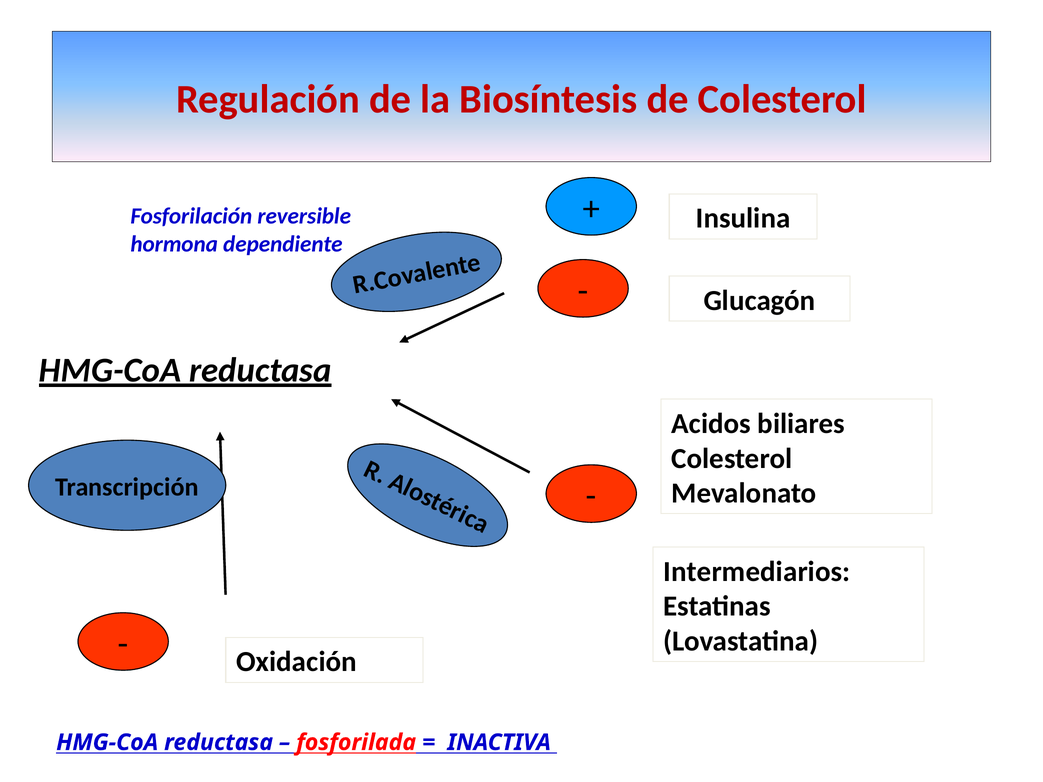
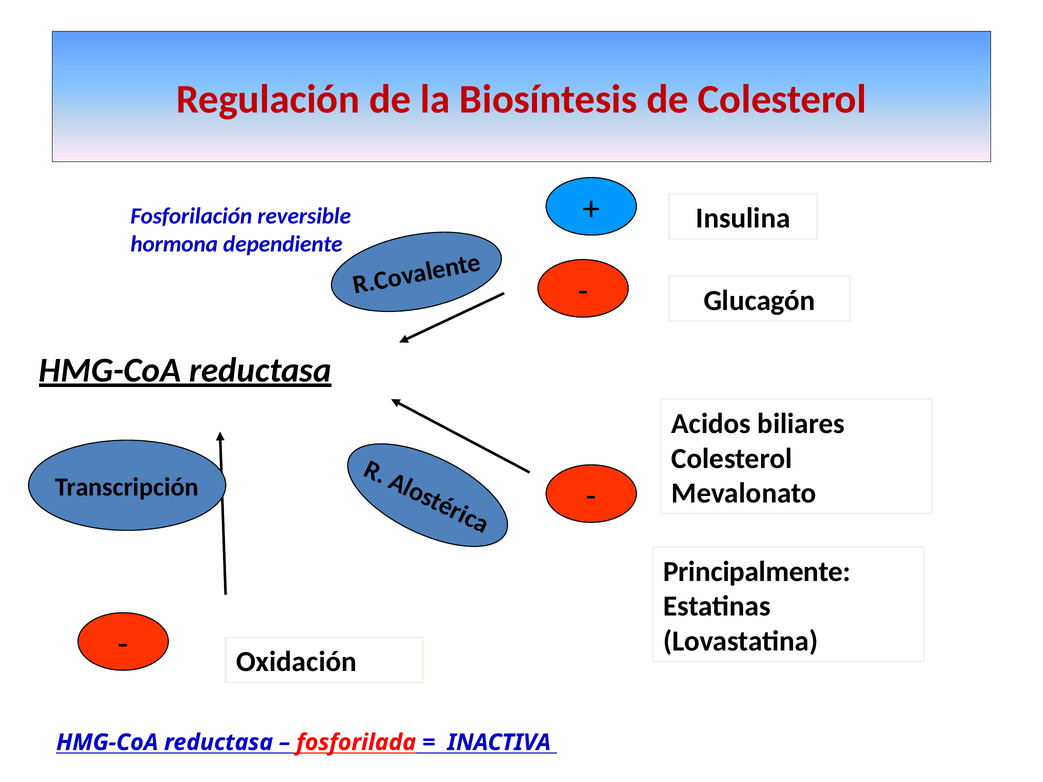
Intermediarios: Intermediarios -> Principalmente (757, 572)
